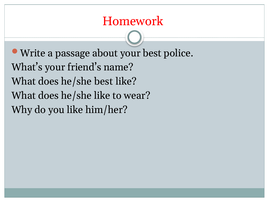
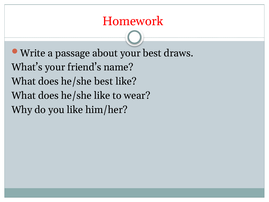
police: police -> draws (179, 53)
